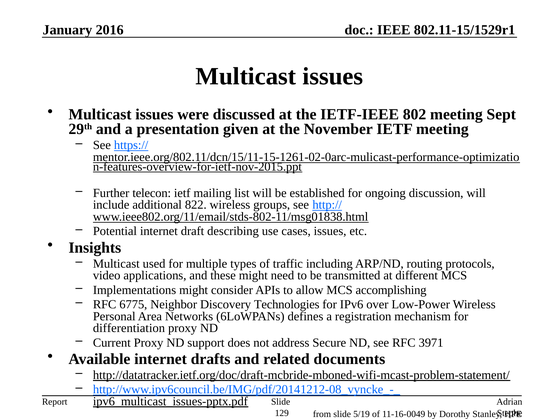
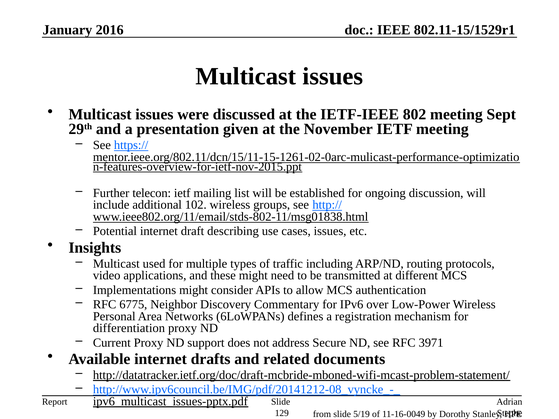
822: 822 -> 102 (196, 205)
accomplishing: accomplishing -> authentication (391, 290)
Technologies: Technologies -> Commentary (287, 305)
